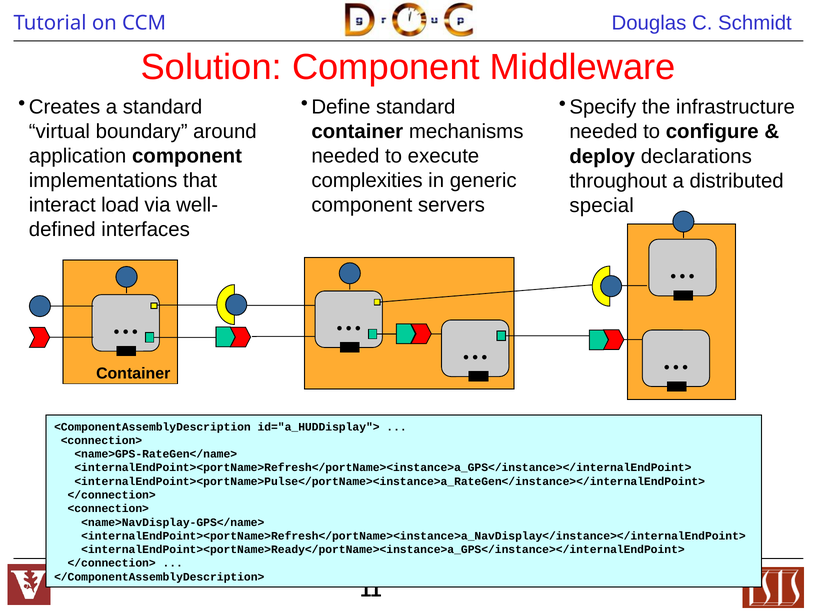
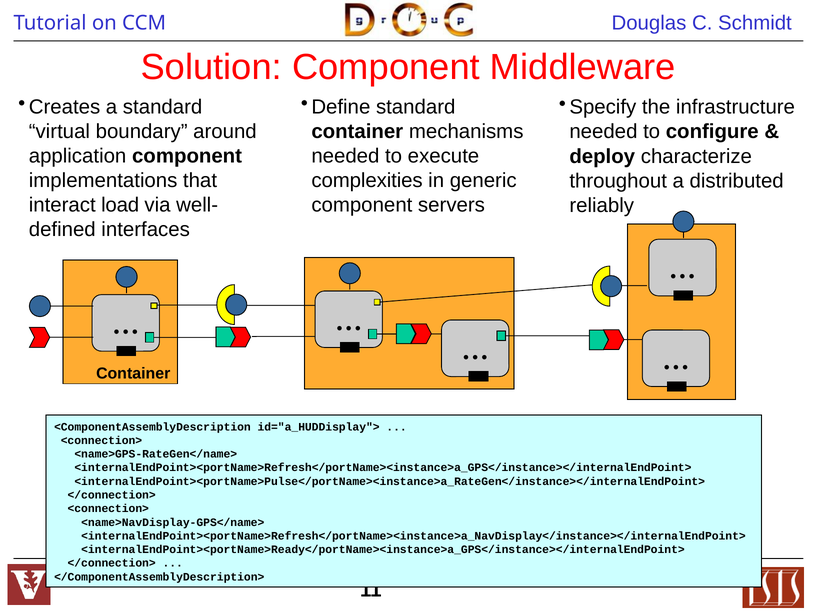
declarations: declarations -> characterize (696, 156)
special: special -> reliably (602, 205)
